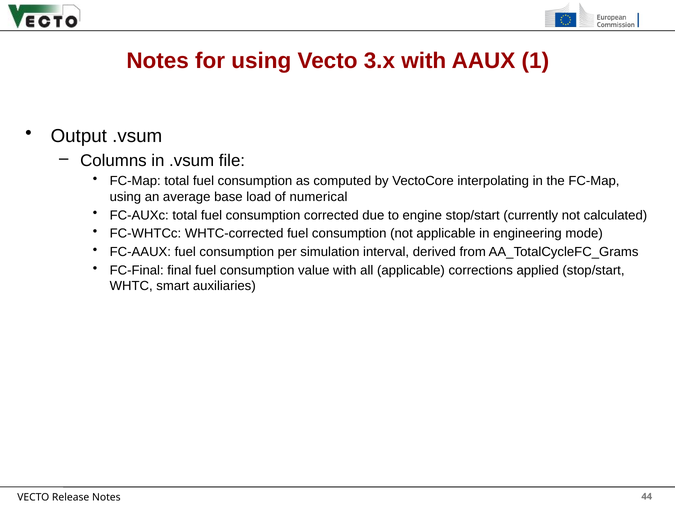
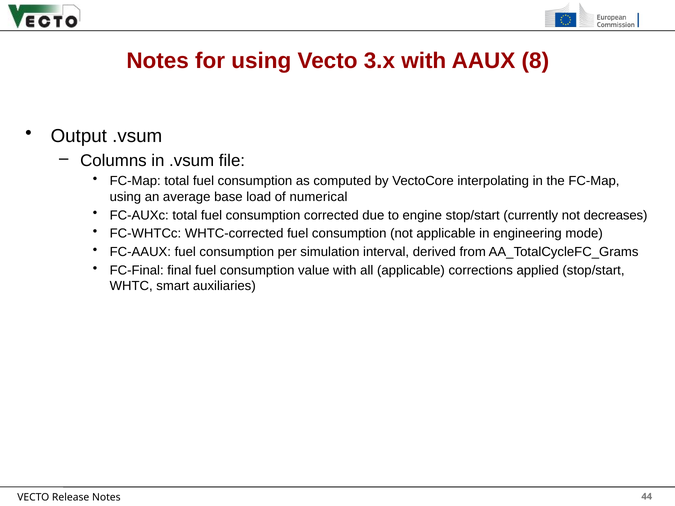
1: 1 -> 8 (535, 61)
calculated: calculated -> decreases (616, 215)
